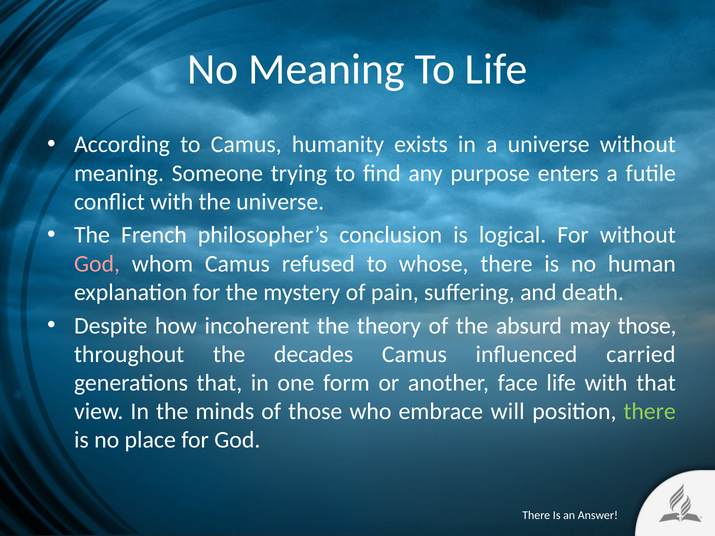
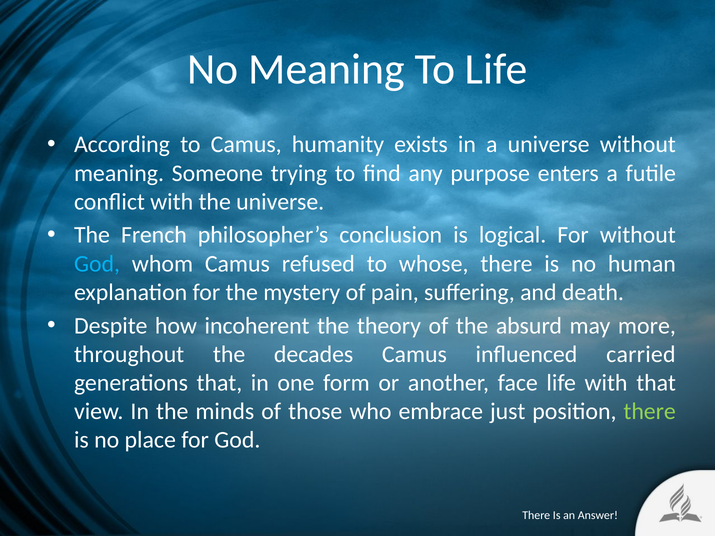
God colour: pink -> light blue (97, 264)
may those: those -> more (647, 326)
will: will -> just (508, 412)
